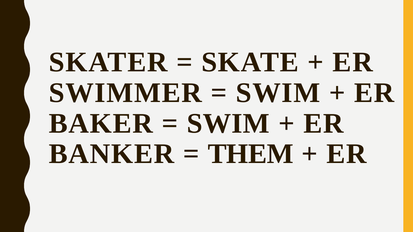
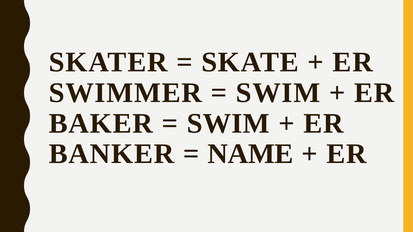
THEM: THEM -> NAME (251, 154)
